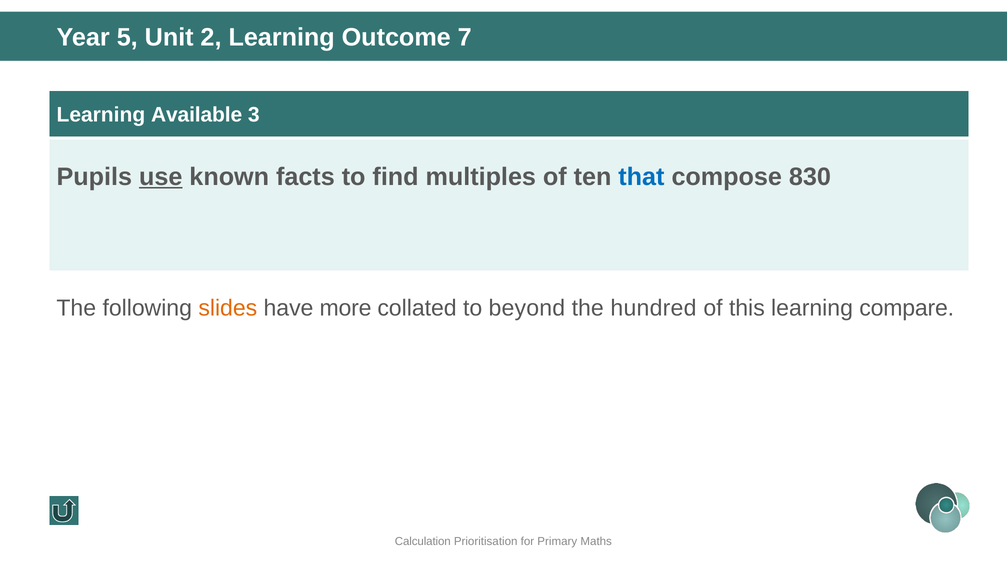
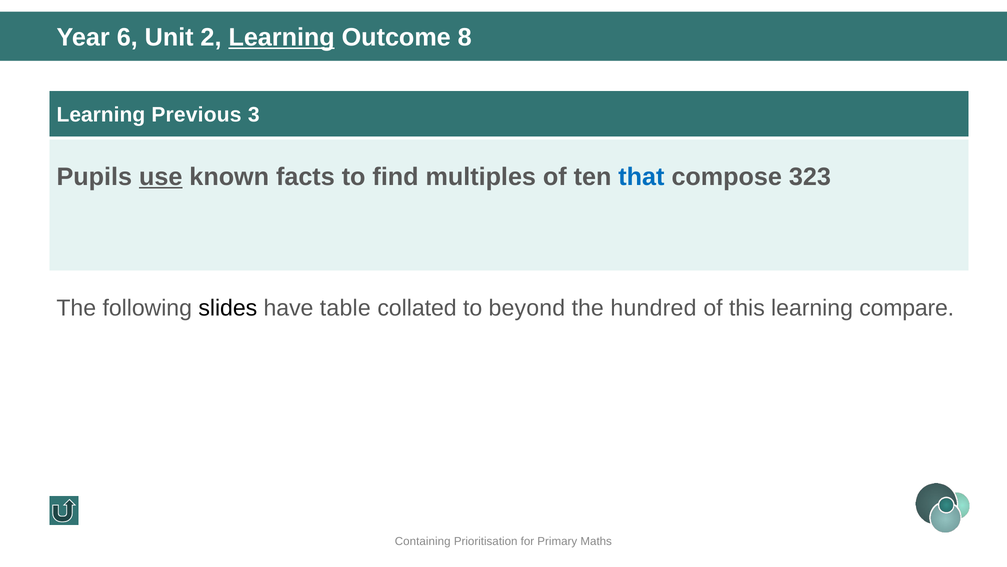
5: 5 -> 6 (127, 38)
Learning underline: none -> present (282, 38)
7: 7 -> 8 (465, 38)
Available: Available -> Previous (196, 115)
830: 830 -> 323 (810, 177)
slides colour: orange -> black (228, 308)
more: more -> table (345, 308)
Calculation: Calculation -> Containing (423, 541)
